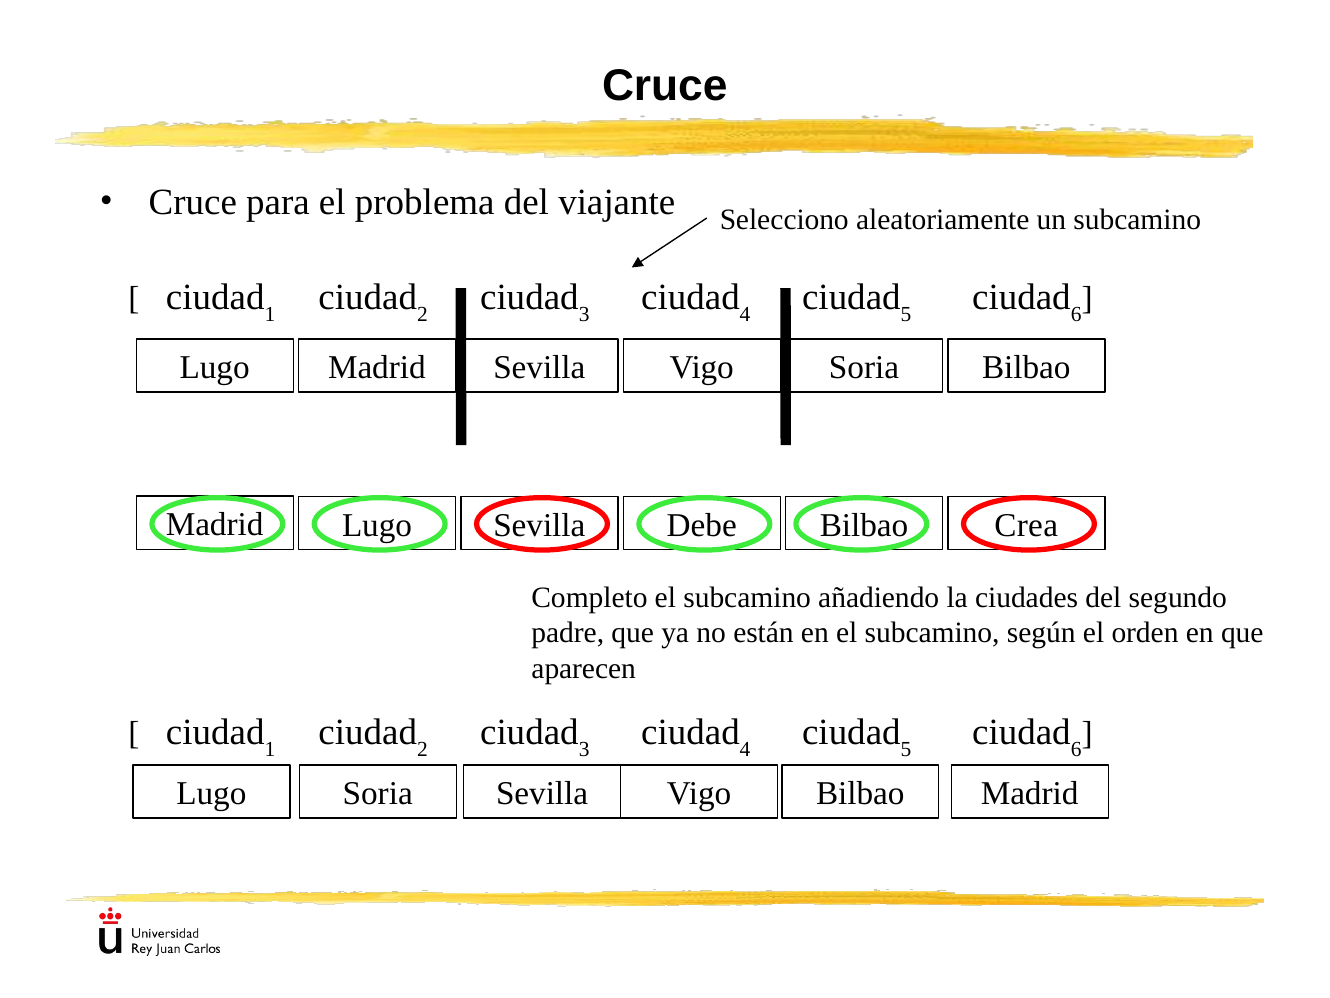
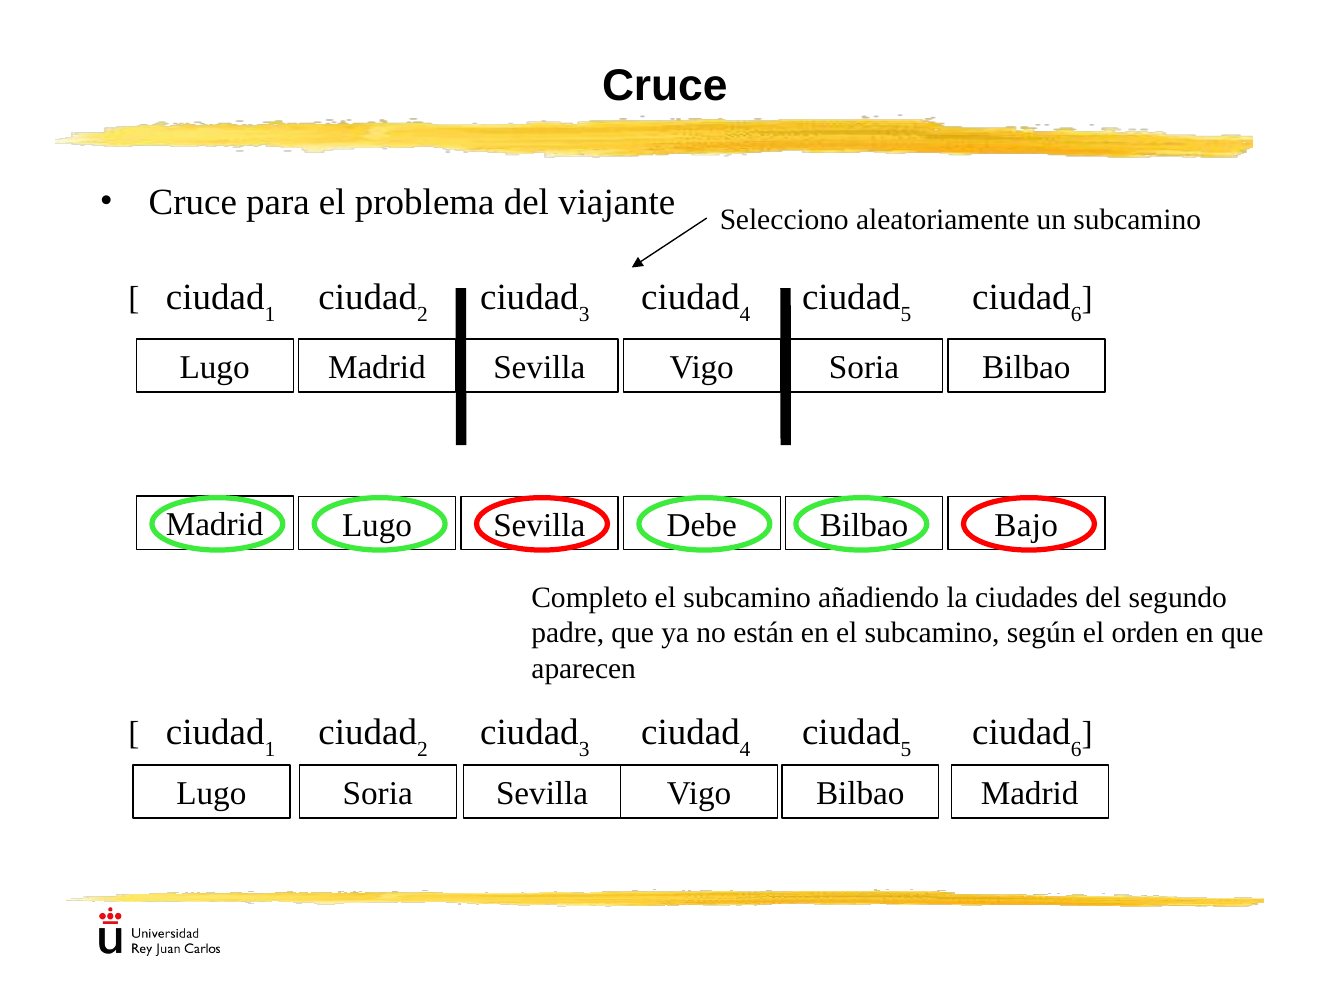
Crea: Crea -> Bajo (1026, 525)
